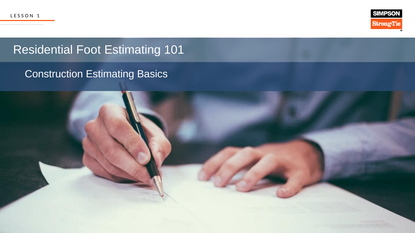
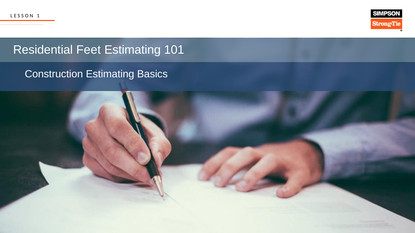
Foot: Foot -> Feet (89, 50)
